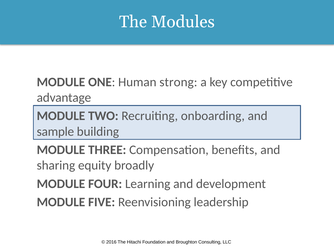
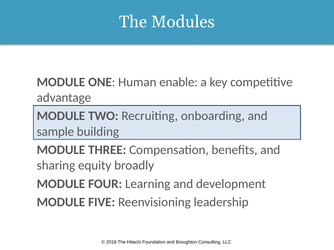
strong: strong -> enable (179, 82)
